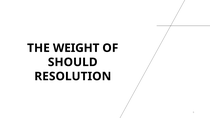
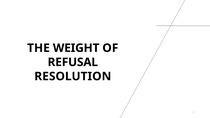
SHOULD: SHOULD -> REFUSAL (73, 62)
